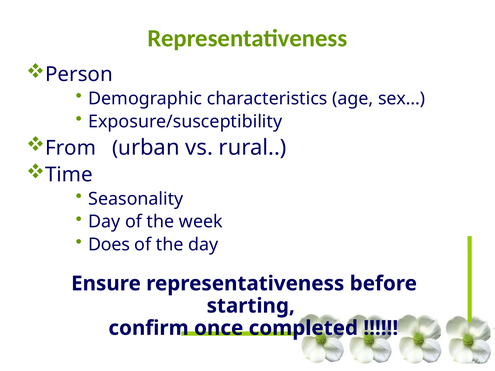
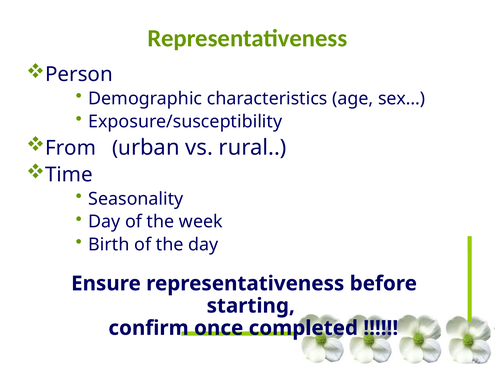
Does: Does -> Birth (109, 245)
